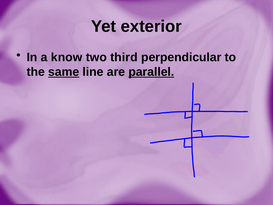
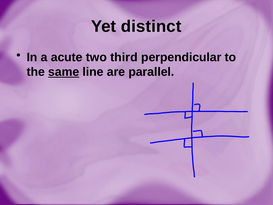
exterior: exterior -> distinct (151, 26)
know: know -> acute (67, 57)
parallel underline: present -> none (151, 72)
